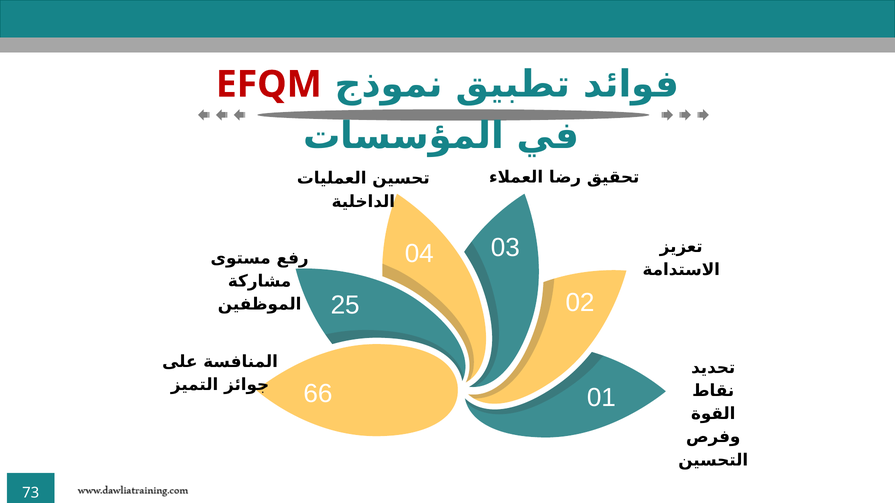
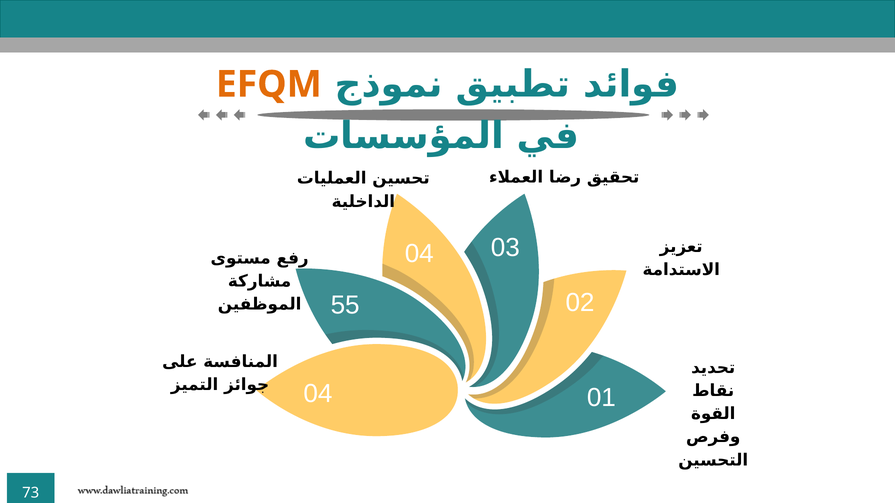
EFQM colour: red -> orange (269, 84)
25: 25 -> 55 (345, 306)
66: 66 -> 04 (318, 394)
